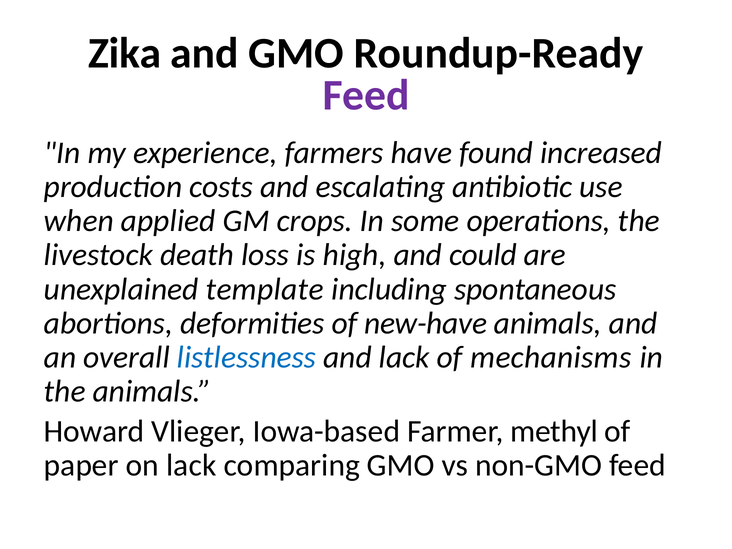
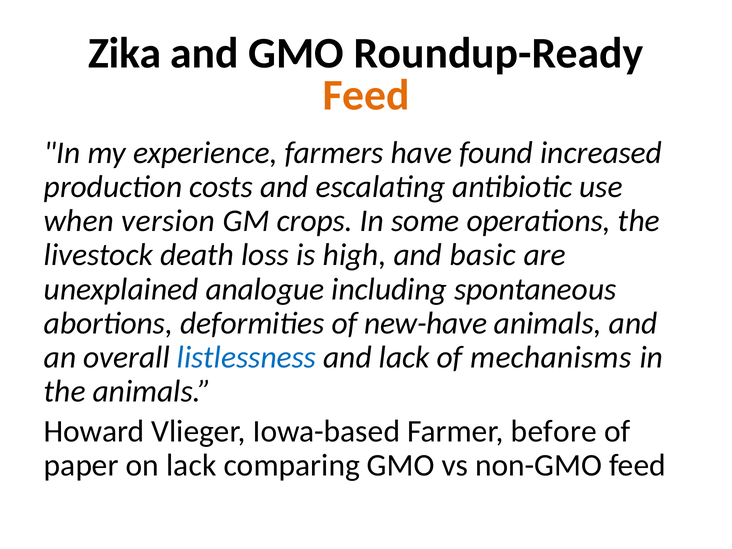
Feed colour: purple -> orange (366, 95)
applied: applied -> version (168, 221)
could: could -> basic (483, 255)
template: template -> analogue (265, 289)
methyl: methyl -> before (554, 431)
